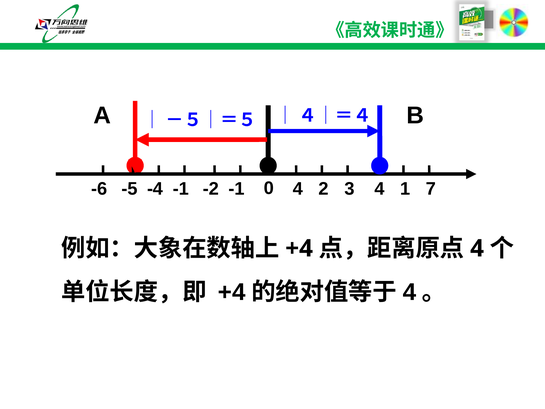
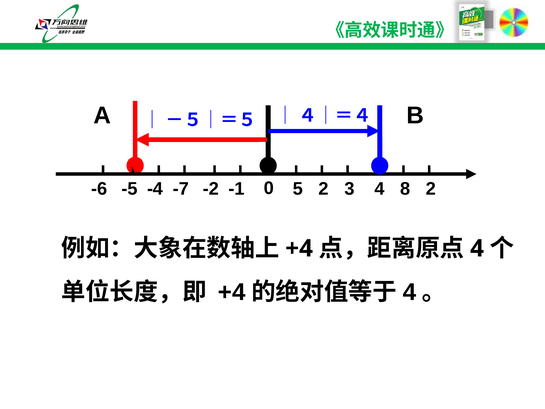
0 7: 7 -> 2 (431, 189)
-1: -1 -> -7 (181, 189)
-6 4: 4 -> 5 (298, 189)
1: 1 -> 8 (405, 189)
